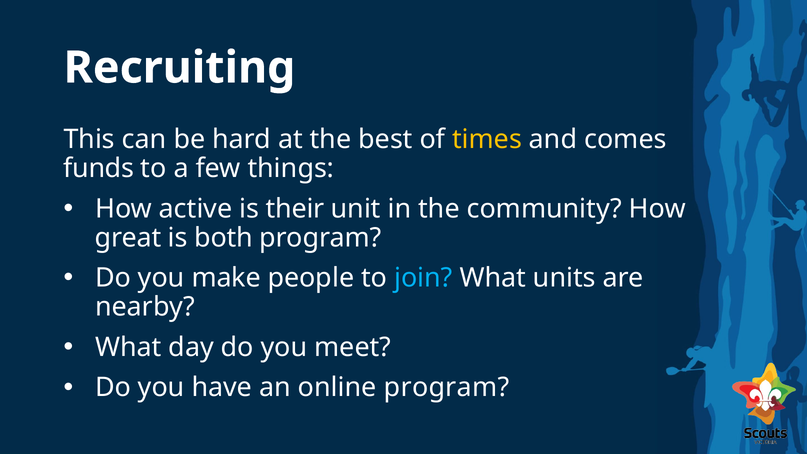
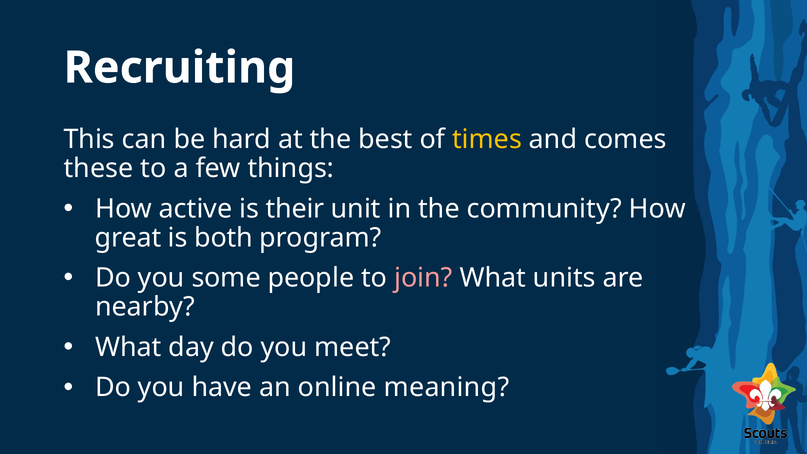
funds: funds -> these (99, 168)
make: make -> some (226, 278)
join colour: light blue -> pink (423, 278)
online program: program -> meaning (447, 387)
